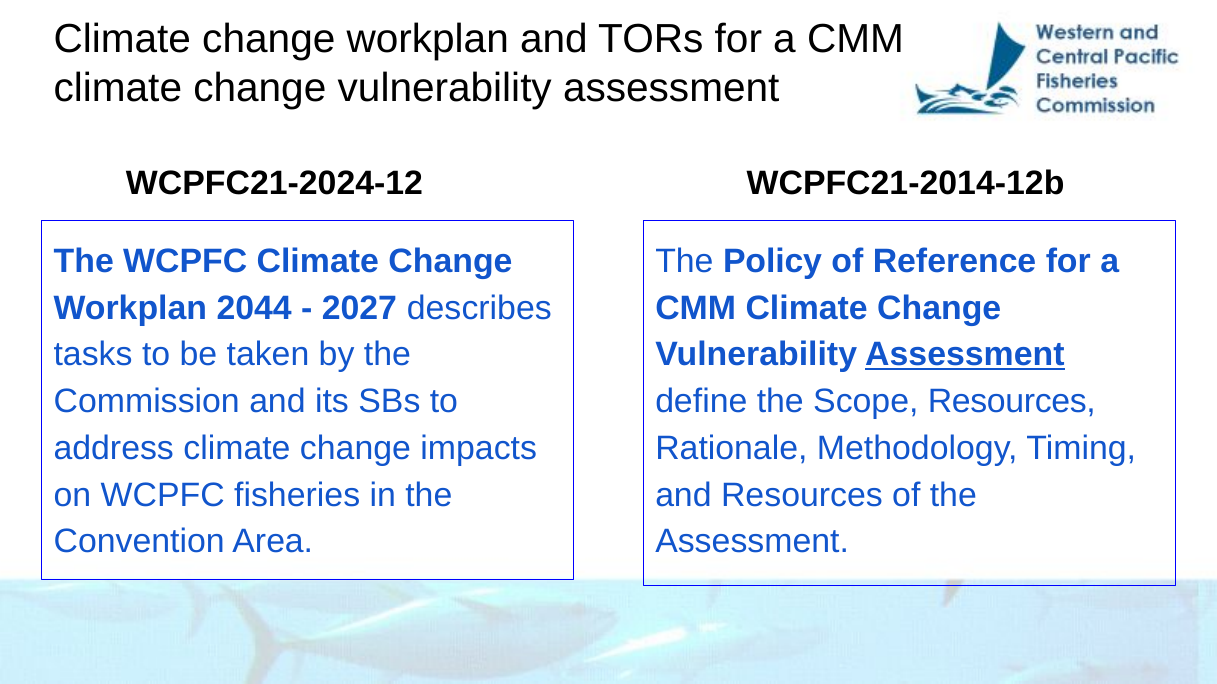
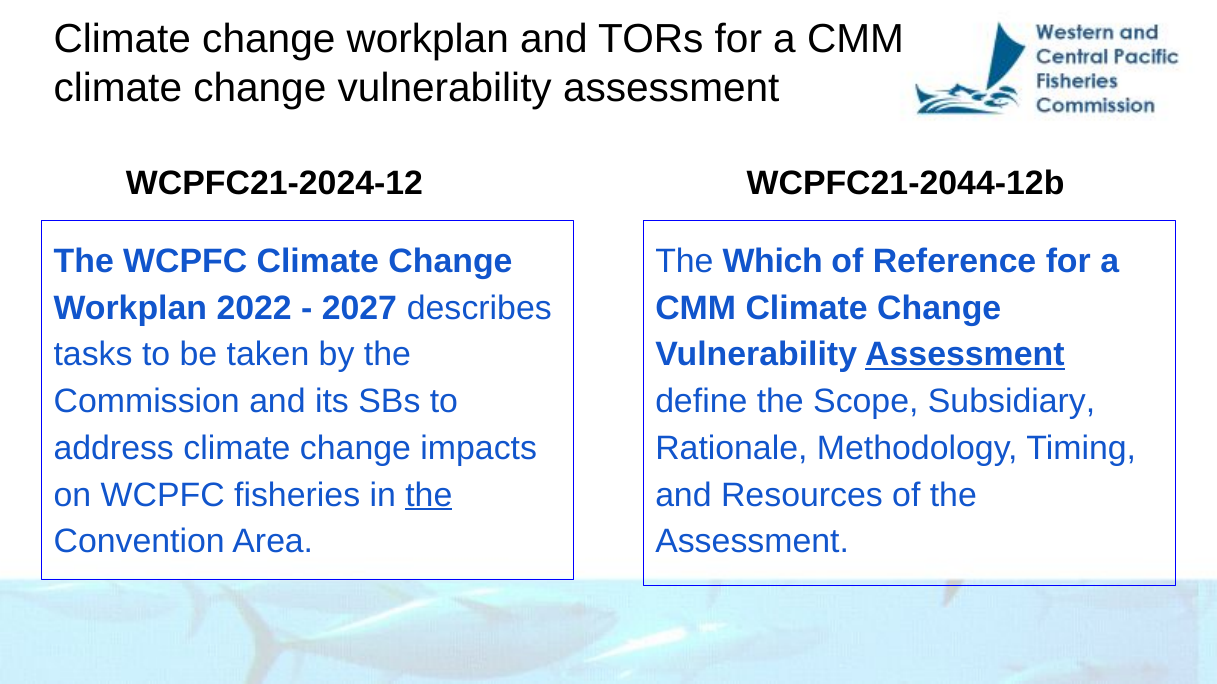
WCPFC21-2014-12b: WCPFC21-2014-12b -> WCPFC21-2044-12b (906, 183)
Policy: Policy -> Which (773, 262)
2044: 2044 -> 2022 (254, 308)
Scope Resources: Resources -> Subsidiary (1012, 402)
the underline: none -> present (429, 495)
